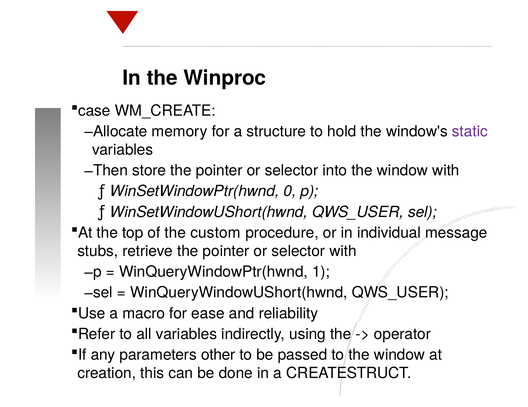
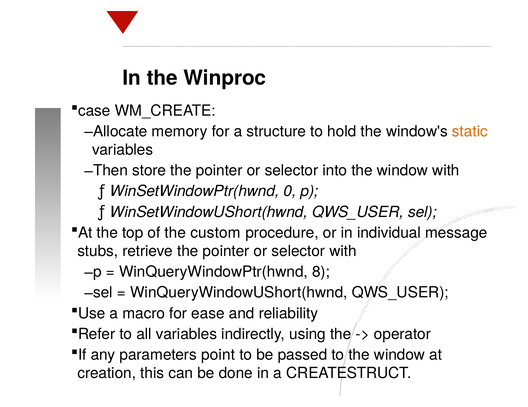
static colour: purple -> orange (470, 131)
1: 1 -> 8 (321, 272)
other: other -> point (218, 355)
